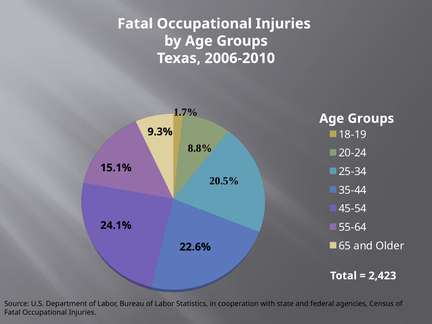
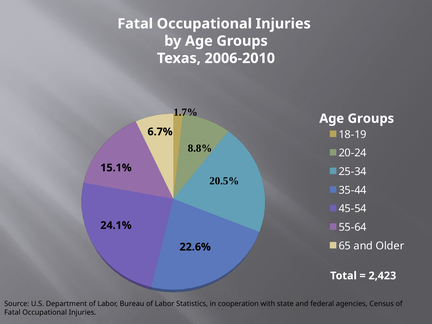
9.3%: 9.3% -> 6.7% (160, 132)
